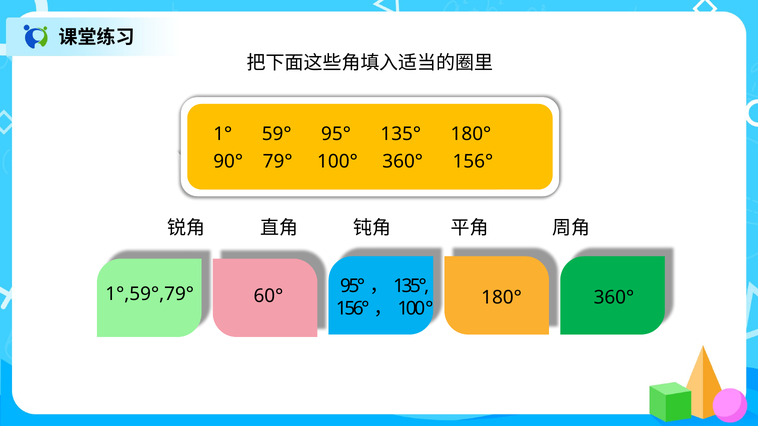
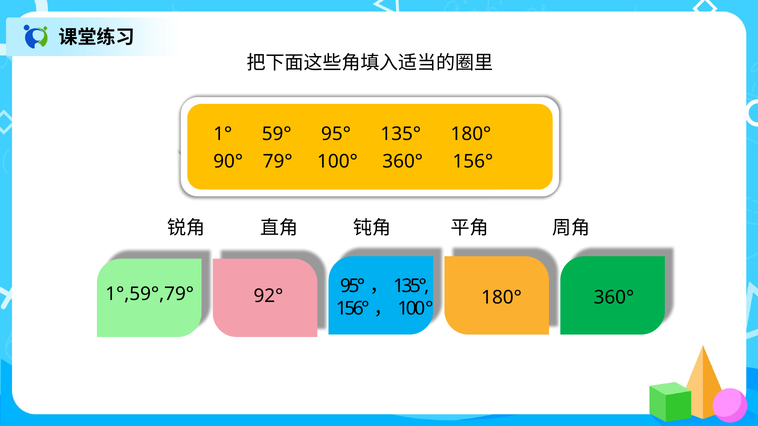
60°: 60° -> 92° (268, 296)
